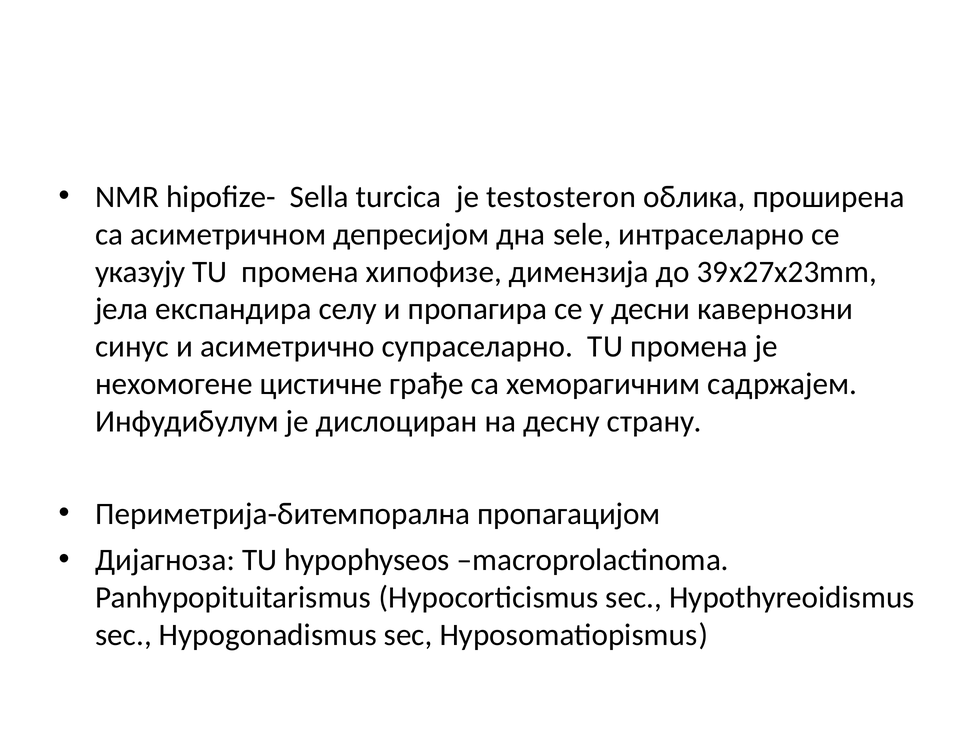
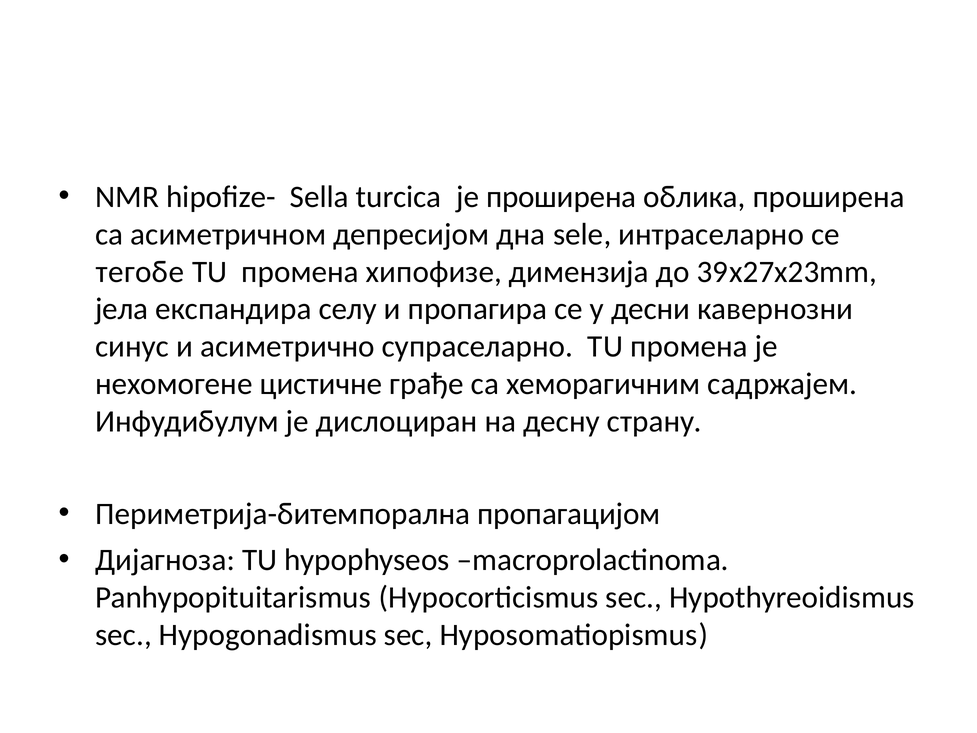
је testosteron: testosteron -> проширена (561, 197)
указују: указују -> тегобе (140, 272)
